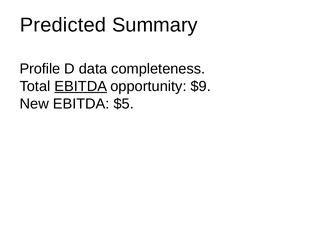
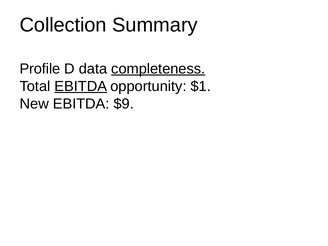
Predicted: Predicted -> Collection (63, 25)
completeness underline: none -> present (158, 69)
$9: $9 -> $1 (201, 86)
$5: $5 -> $9 (124, 104)
